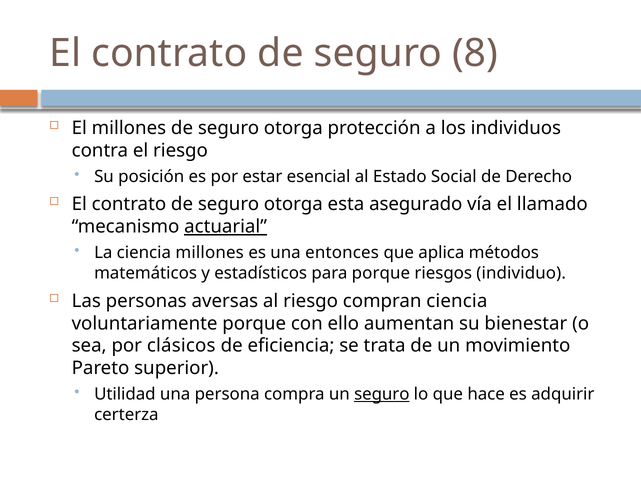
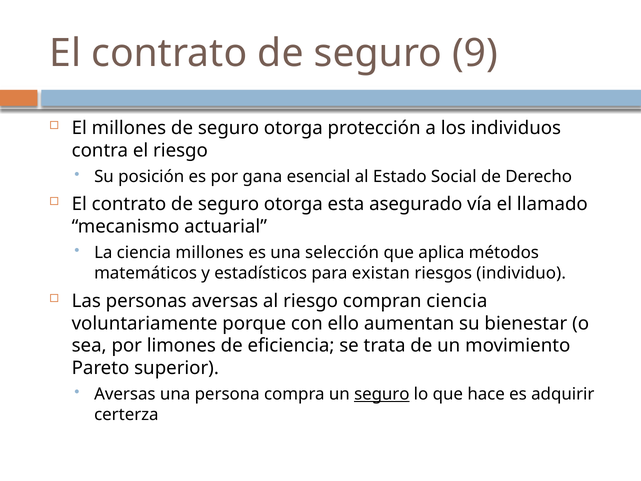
8: 8 -> 9 (475, 53)
estar: estar -> gana (262, 176)
actuarial underline: present -> none (226, 227)
entonces: entonces -> selección (342, 253)
para porque: porque -> existan (381, 273)
clásicos: clásicos -> limones (181, 346)
Utilidad: Utilidad -> Aversas (125, 394)
